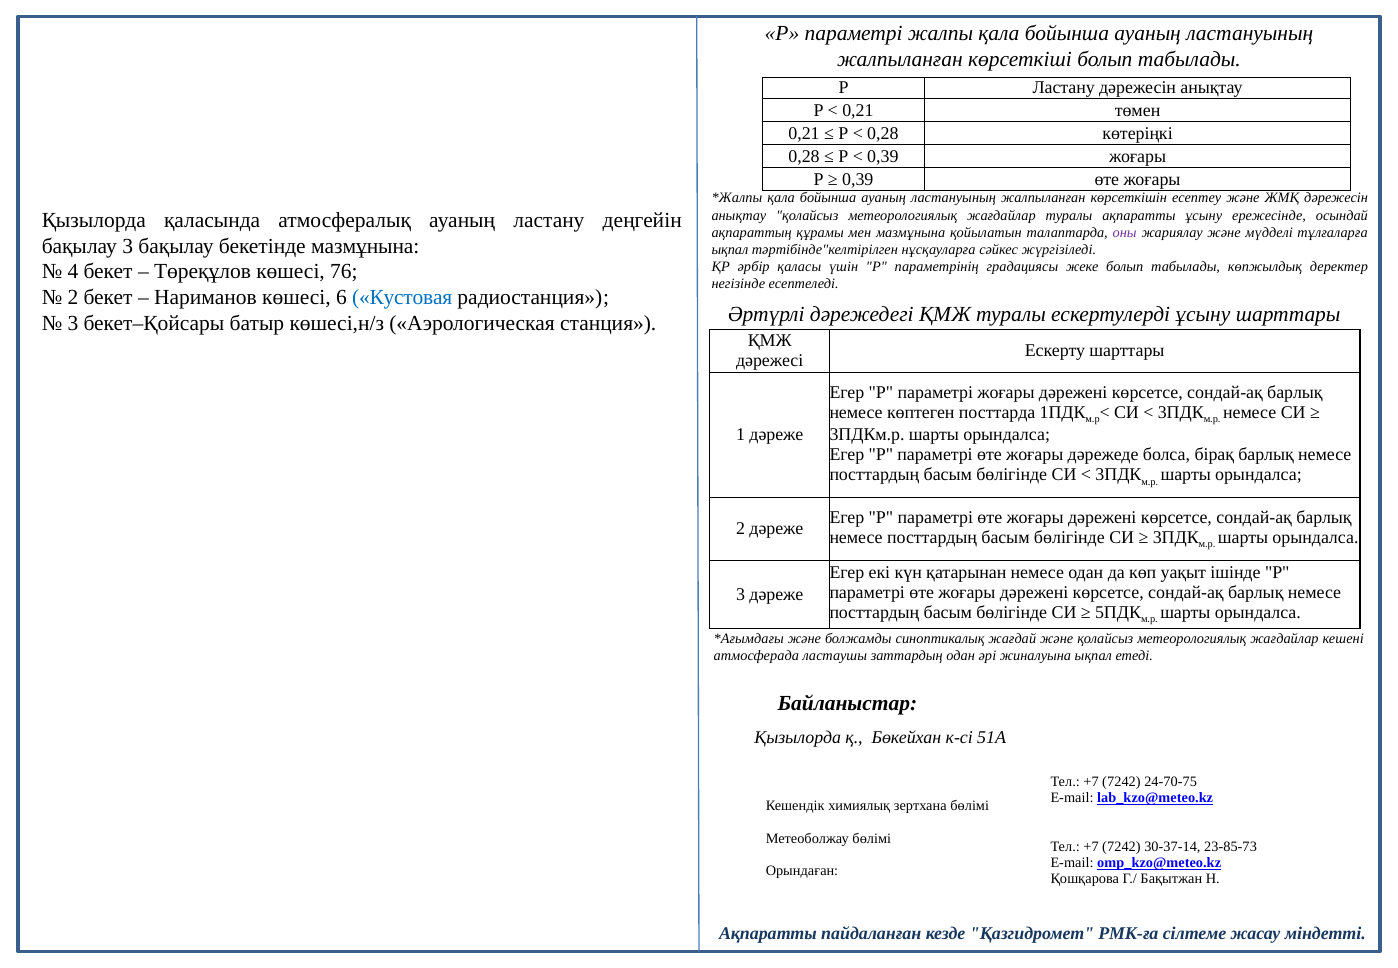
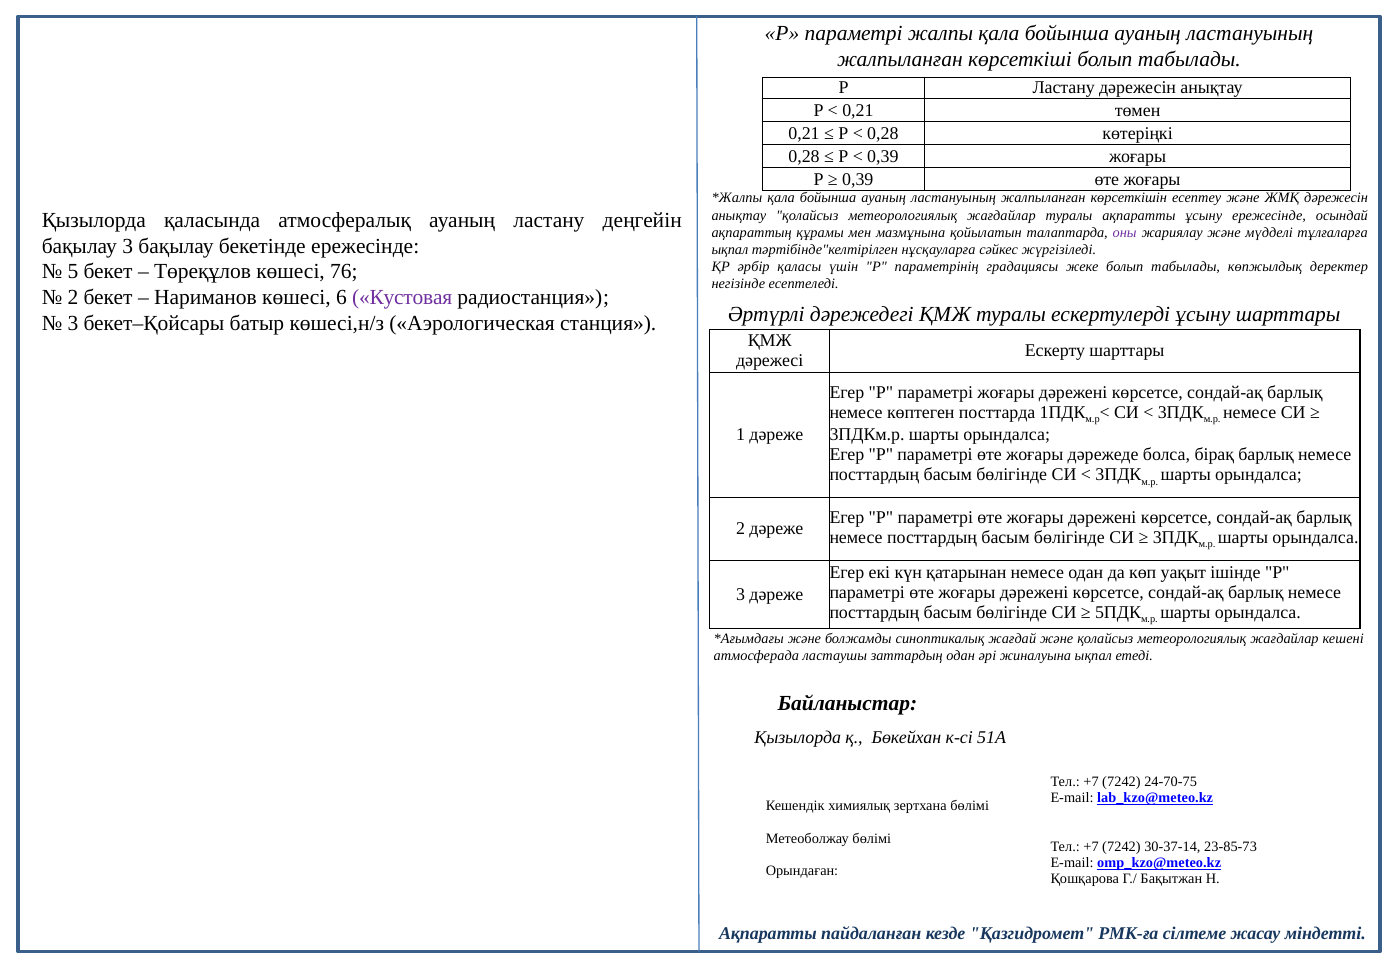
бекетінде мазмұнына: мазмұнына -> ережесінде (365, 246)
4: 4 -> 5 (73, 272)
Кустовая colour: blue -> purple (402, 297)
